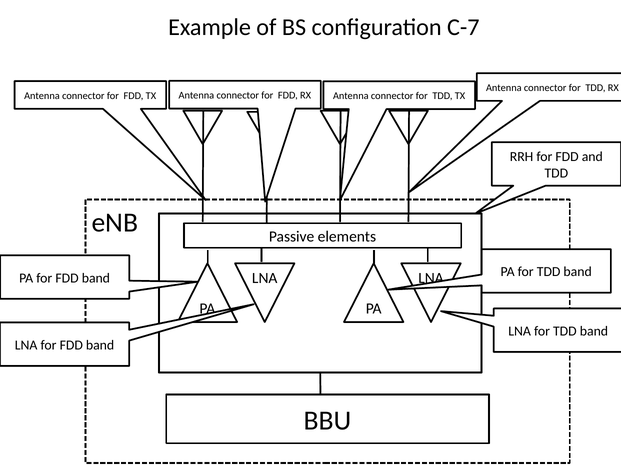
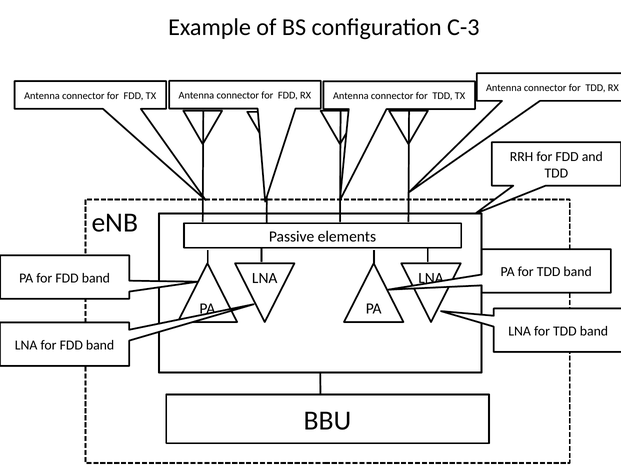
C-7: C-7 -> C-3 (463, 27)
